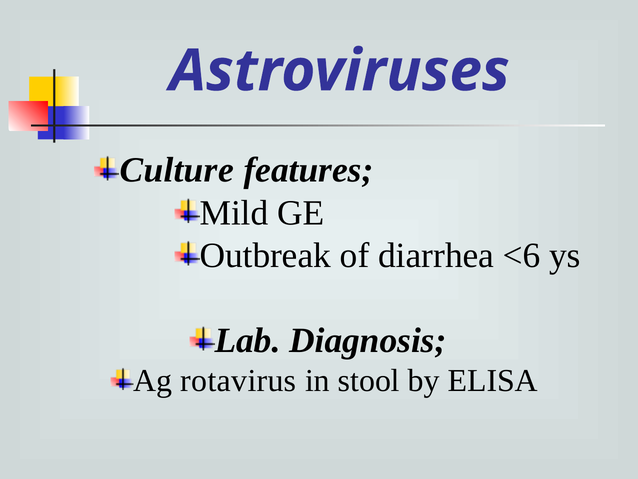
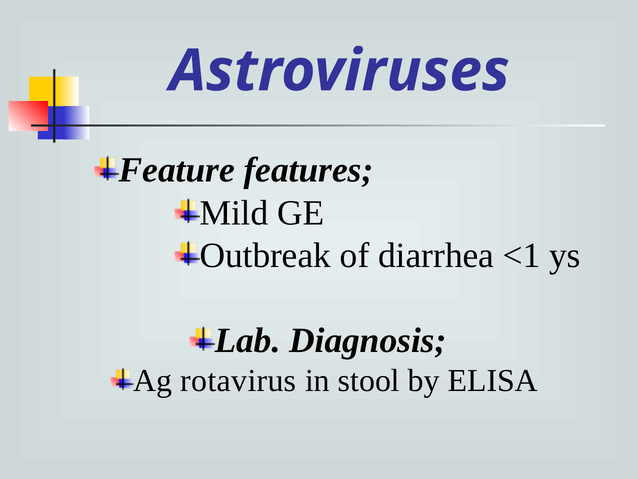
Culture: Culture -> Feature (177, 170)
<6: <6 -> <1 (522, 255)
